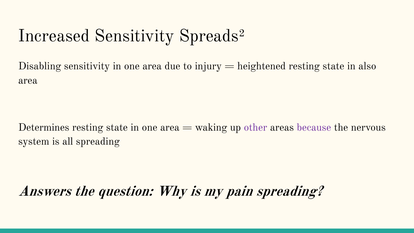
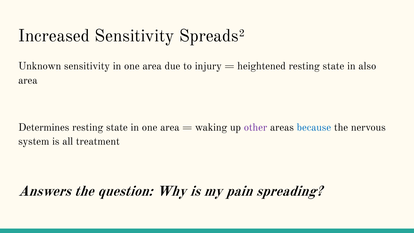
Disabling: Disabling -> Unknown (40, 66)
because colour: purple -> blue (314, 127)
all spreading: spreading -> treatment (98, 141)
